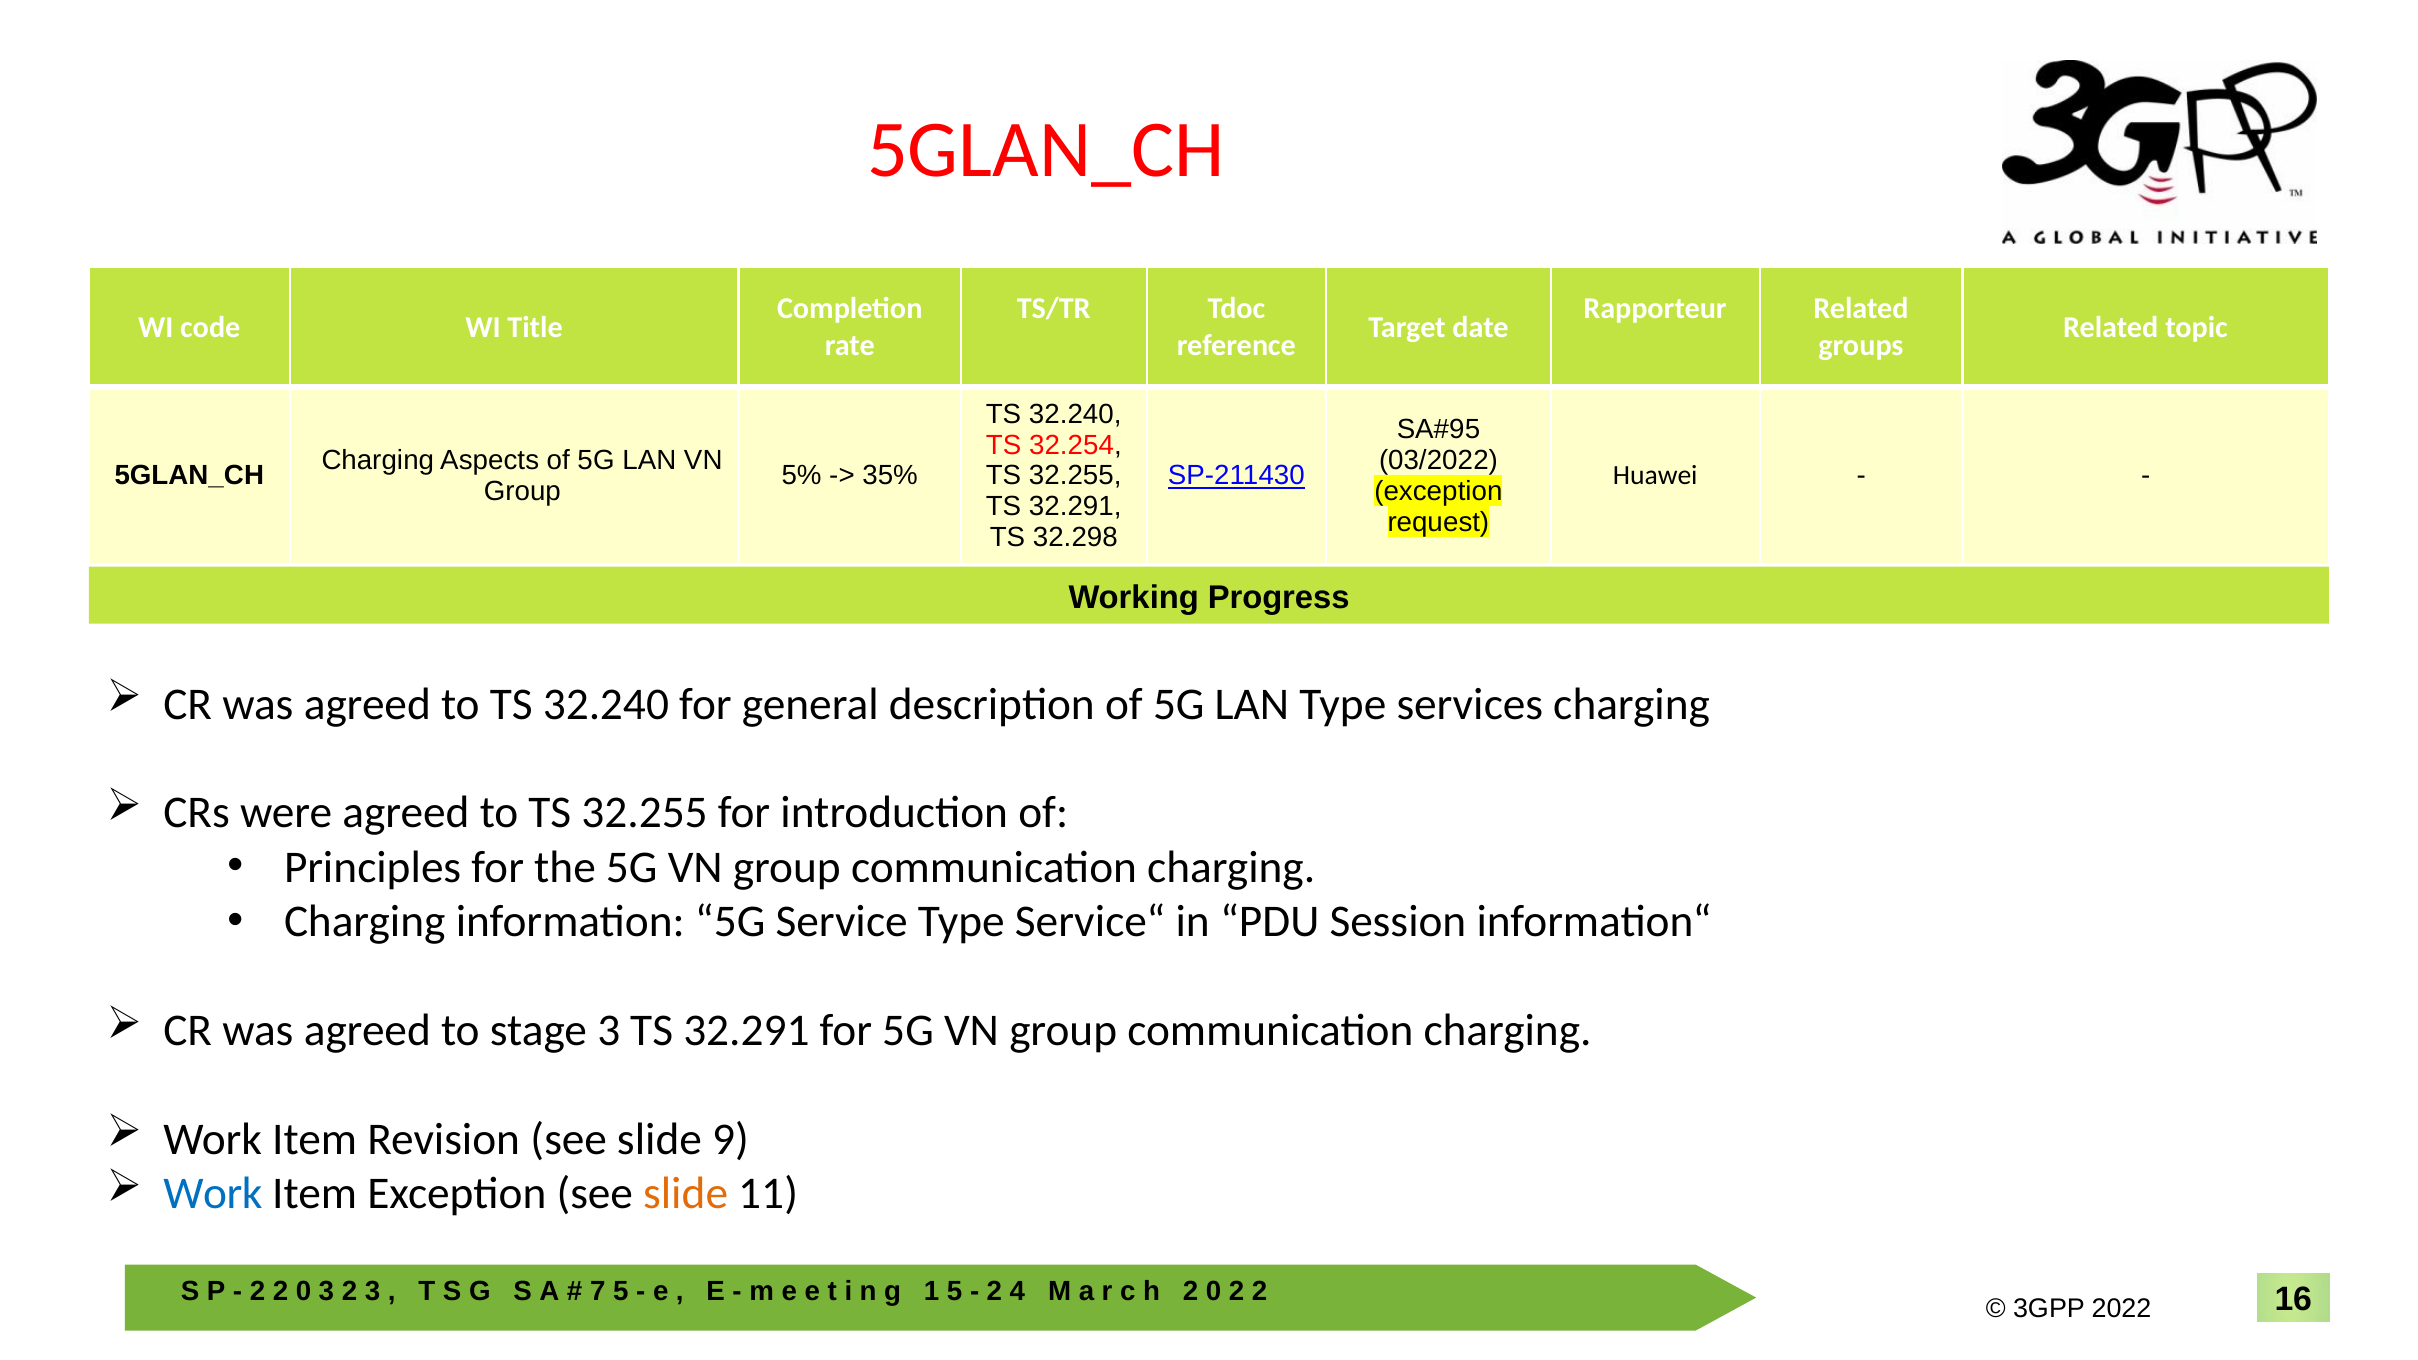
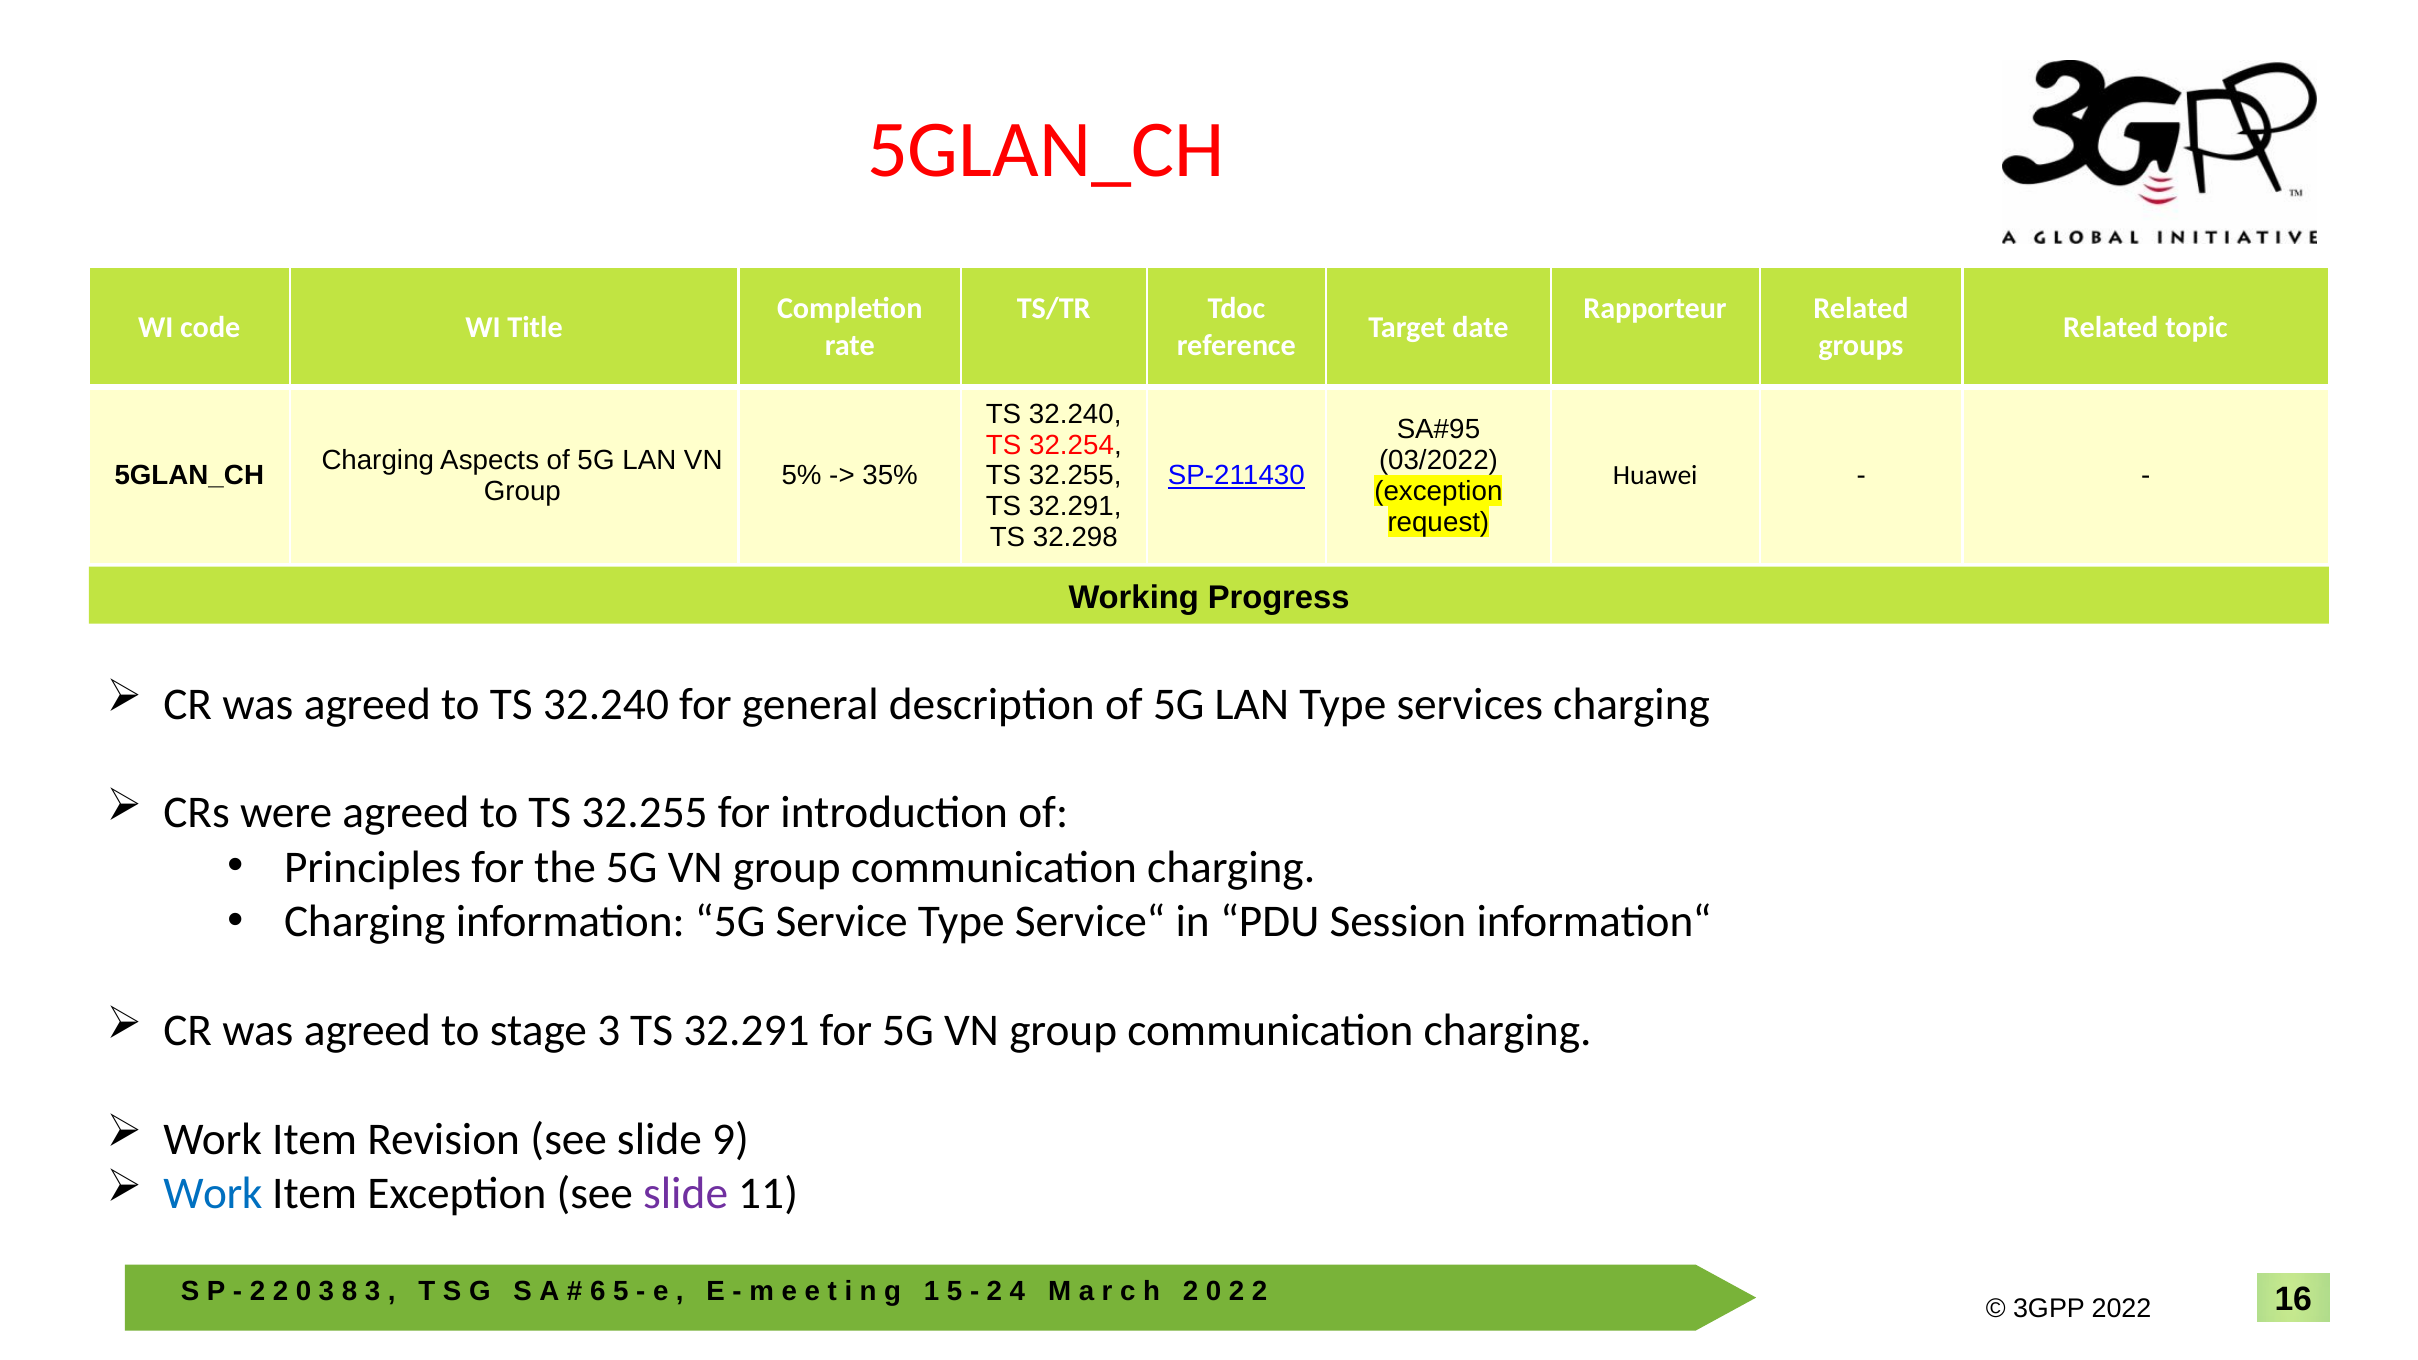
slide colour: orange -> purple (686, 1194)
3 2: 2 -> 8 (350, 1292)
7: 7 -> 6 (598, 1292)
